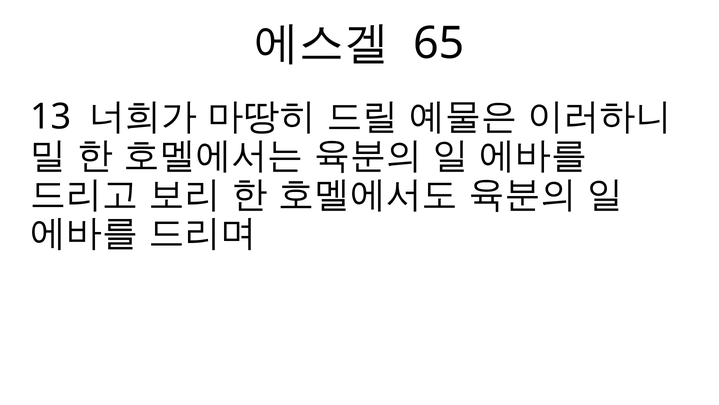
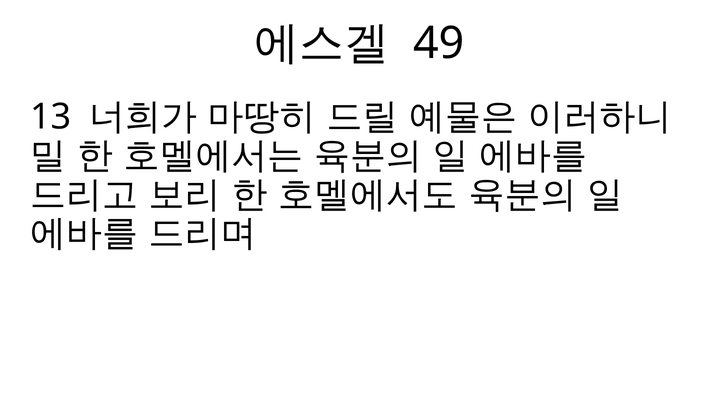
65: 65 -> 49 (439, 43)
